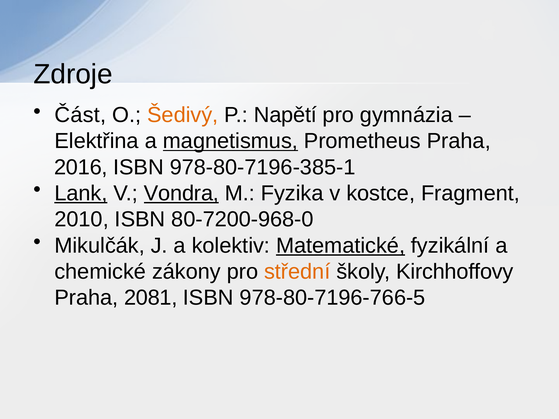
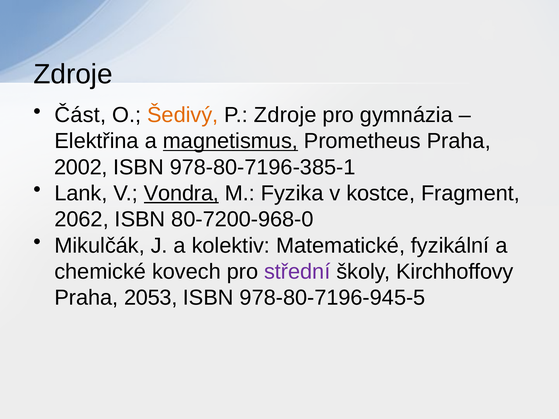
P Napětí: Napětí -> Zdroje (285, 115)
2016: 2016 -> 2002 (81, 167)
Lank underline: present -> none (81, 193)
2010: 2010 -> 2062 (82, 220)
Matematické underline: present -> none (341, 246)
zákony: zákony -> kovech (186, 272)
střední colour: orange -> purple (297, 272)
2081: 2081 -> 2053 (151, 298)
978-80-7196-766-5: 978-80-7196-766-5 -> 978-80-7196-945-5 (333, 298)
